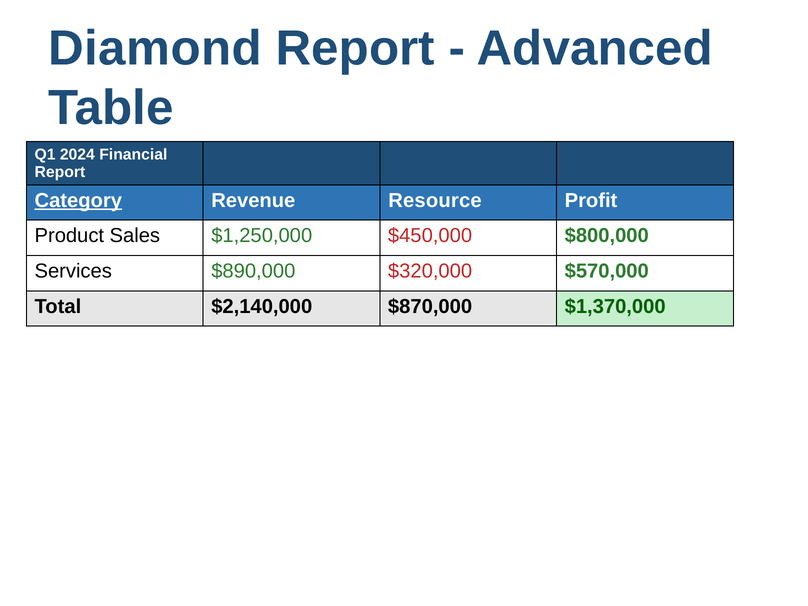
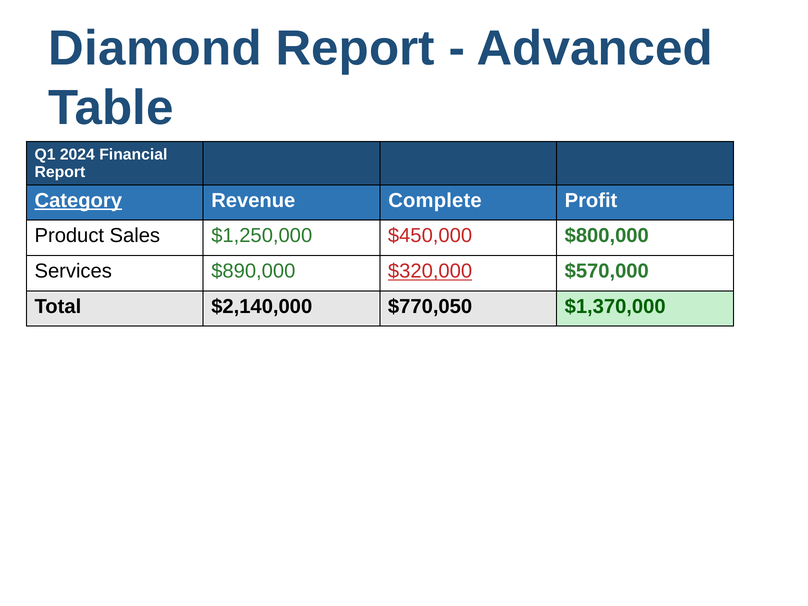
Resource: Resource -> Complete (435, 200)
$320,000 underline: none -> present (430, 271)
$870,000: $870,000 -> $770,050 (430, 307)
